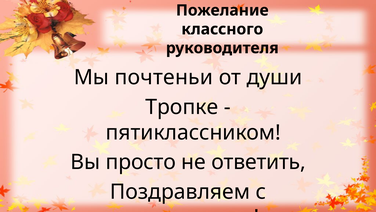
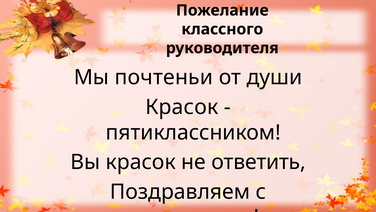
Тропке: Тропке -> Красок (182, 107)
Вы просто: просто -> красок (141, 162)
